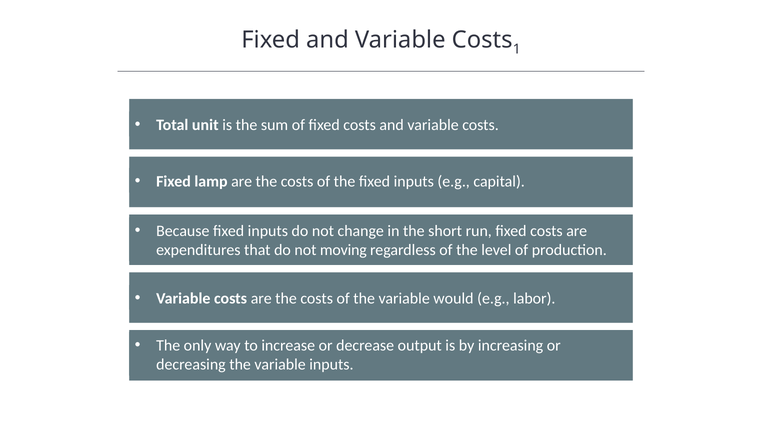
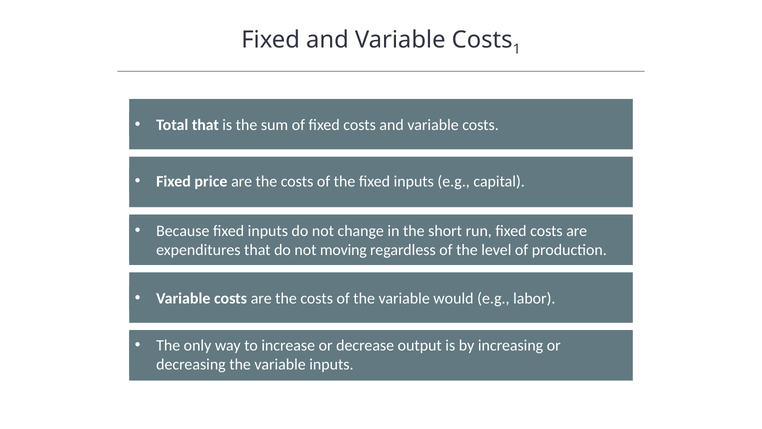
Total unit: unit -> that (205, 125)
lamp: lamp -> price (211, 181)
